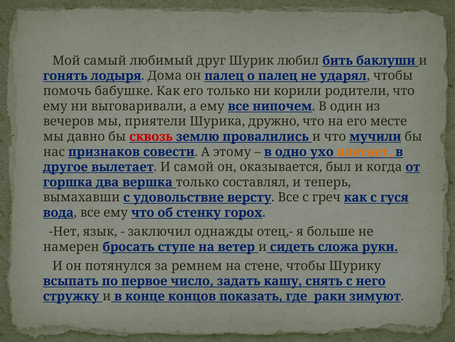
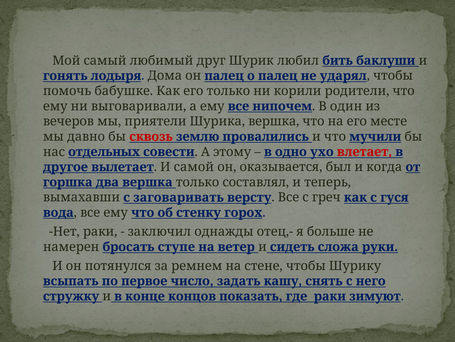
Шурика дружно: дружно -> вершка (274, 121)
признаков: признаков -> отдельных (104, 152)
влетает colour: orange -> red (364, 152)
удовольствие: удовольствие -> заговаривать (178, 197)
Нет язык: язык -> раки (100, 231)
